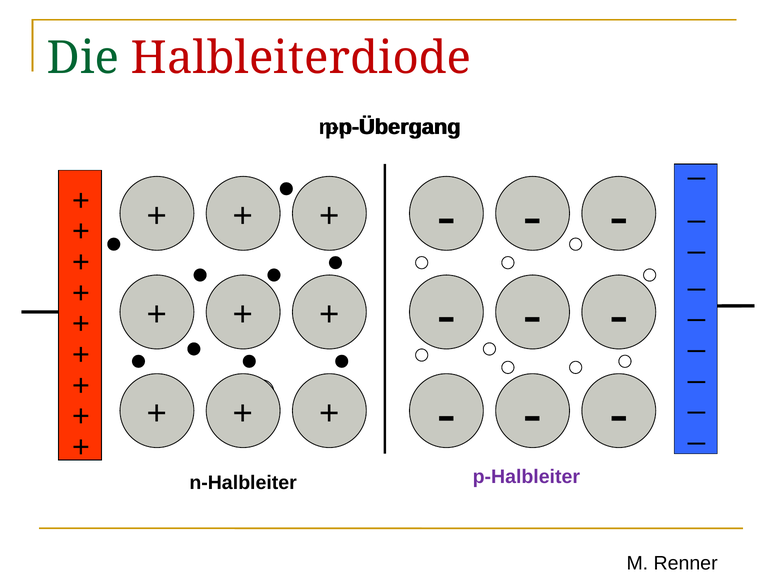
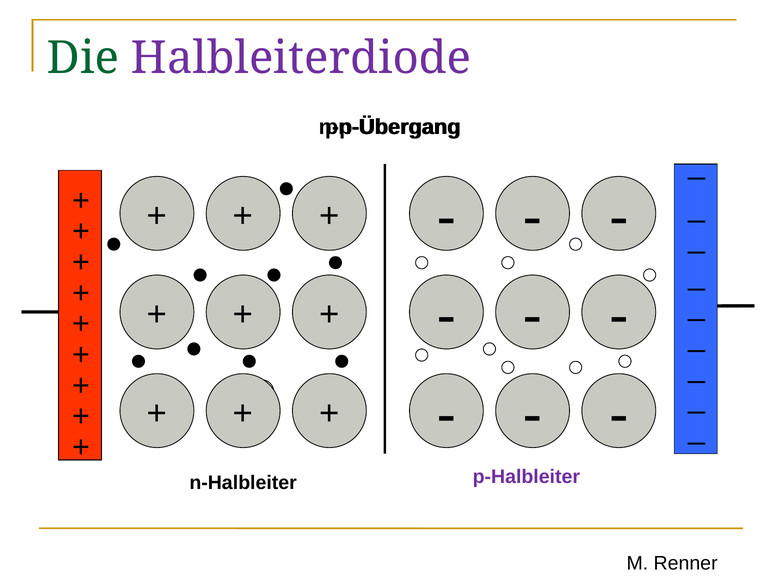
Halbleiterdiode colour: red -> purple (301, 58)
